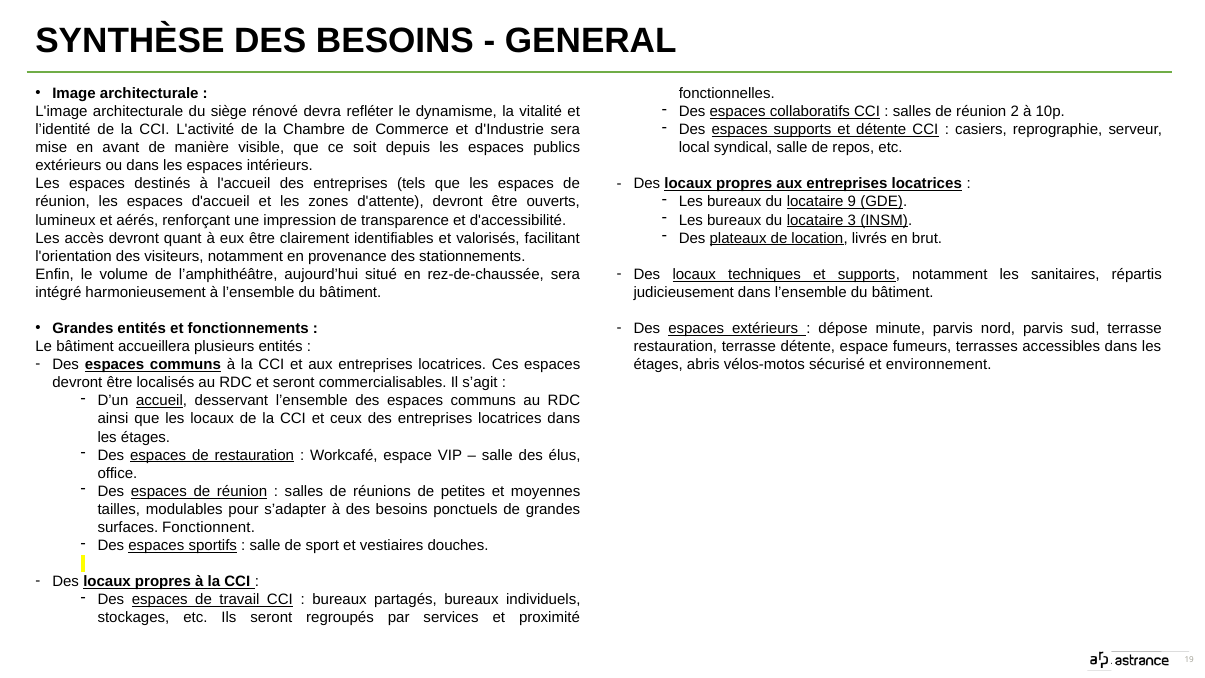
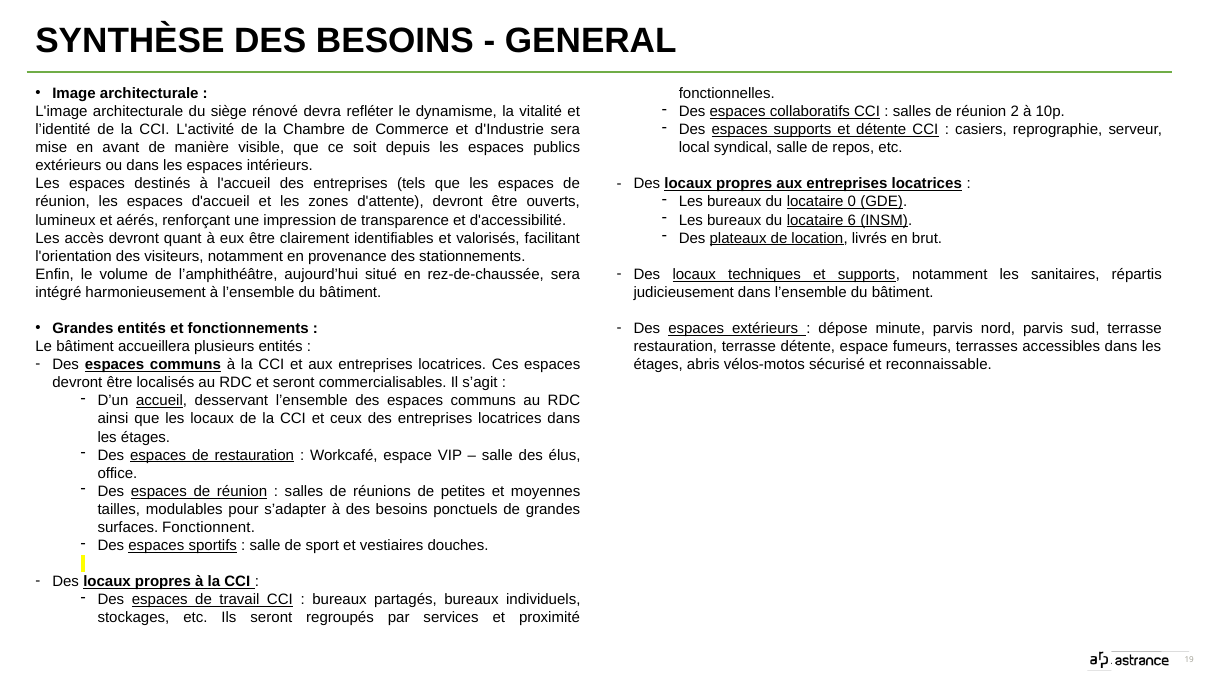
9: 9 -> 0 (852, 202)
3: 3 -> 6 (852, 220)
environnement: environnement -> reconnaissable (939, 365)
